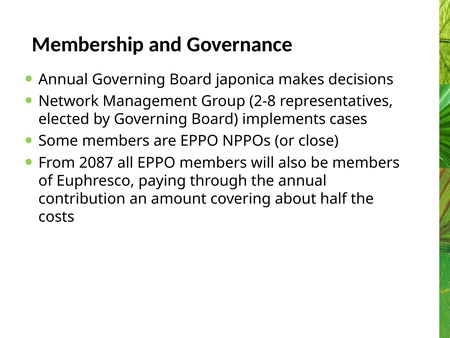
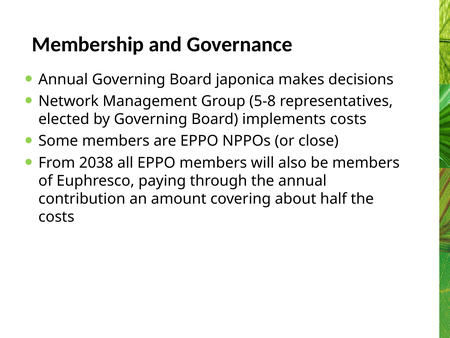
2-8: 2-8 -> 5-8 (263, 101)
implements cases: cases -> costs (348, 119)
2087: 2087 -> 2038 (96, 163)
